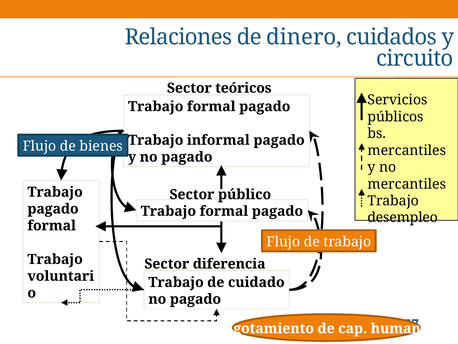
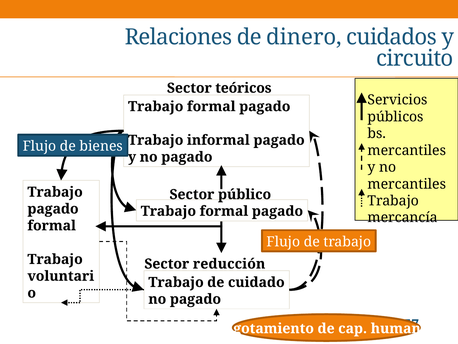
desempleo: desempleo -> mercancía (403, 217)
diferencia: diferencia -> reducción (229, 264)
